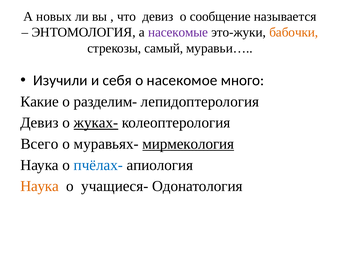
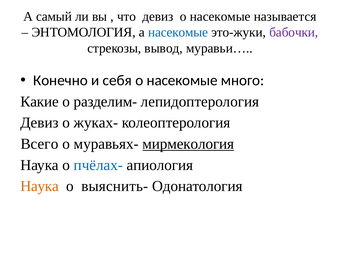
новых: новых -> самый (54, 17)
сообщение: сообщение -> насекомые (220, 17)
насекомые colour: purple -> blue (178, 32)
бабочки colour: orange -> purple (294, 32)
самый: самый -> вывод (164, 48)
Изучили: Изучили -> Конечно (60, 80)
насекомое: насекомое -> насекомые (182, 80)
жуках- underline: present -> none (96, 123)
учащиеся-: учащиеся- -> выяснить- (115, 186)
